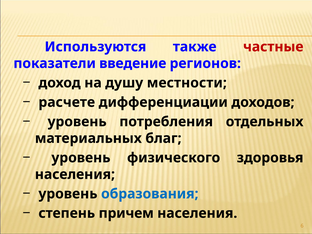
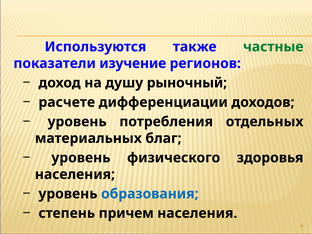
частные colour: red -> green (273, 47)
введение: введение -> изучение (133, 63)
местности: местности -> рыночный (187, 83)
